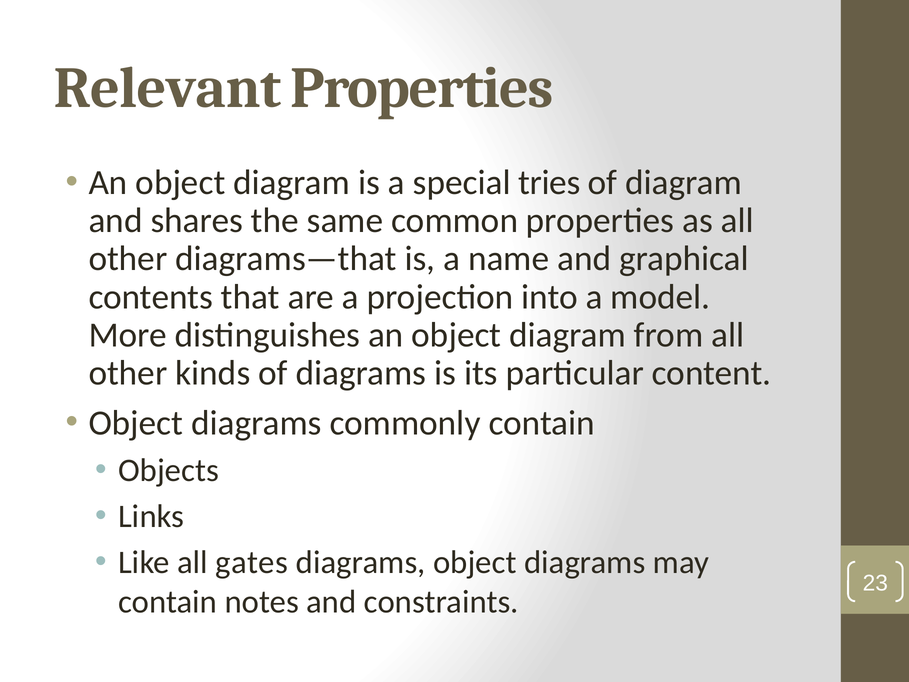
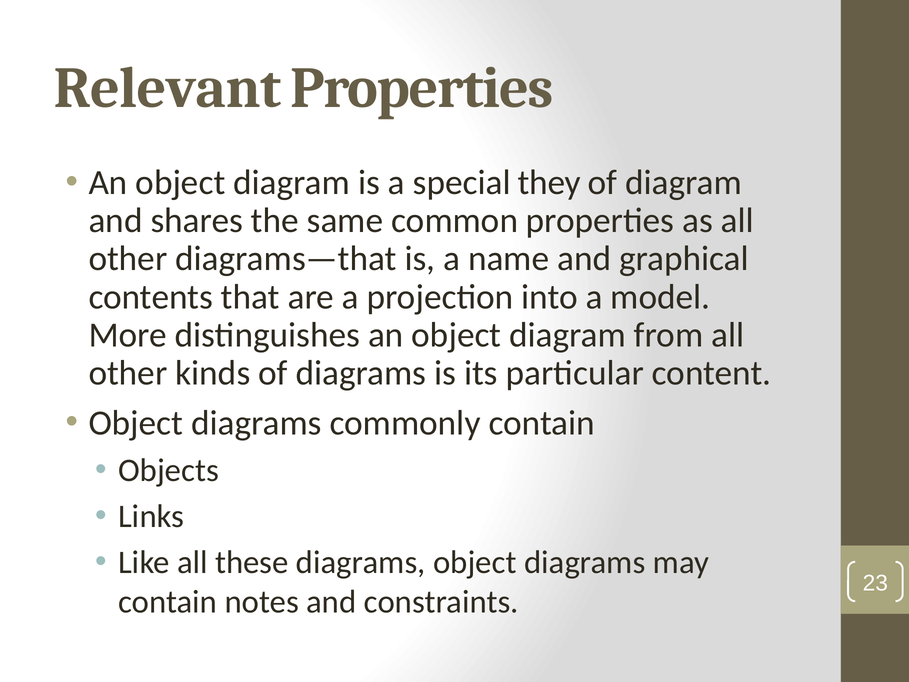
tries: tries -> they (549, 182)
gates: gates -> these (252, 562)
